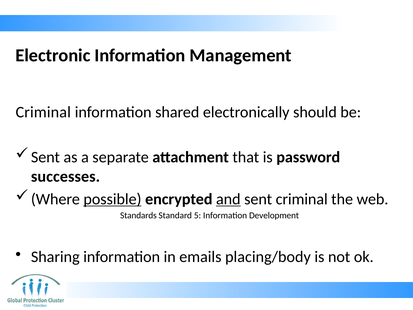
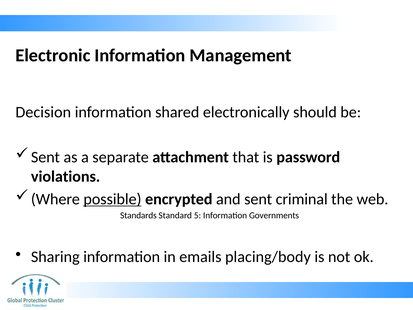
Criminal: Criminal -> Decision (43, 112)
successes: successes -> violations (66, 176)
and underline: present -> none (228, 199)
Development: Development -> Governments (274, 215)
